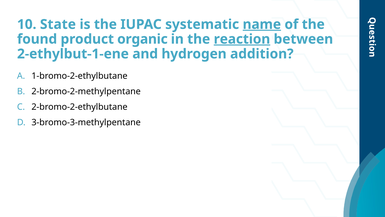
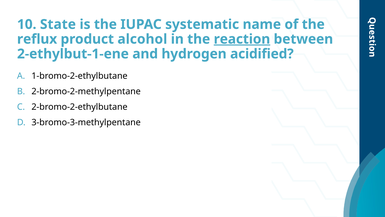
name underline: present -> none (262, 24)
found: found -> reflux (37, 39)
organic: organic -> alcohol (142, 39)
addition: addition -> acidified (262, 54)
